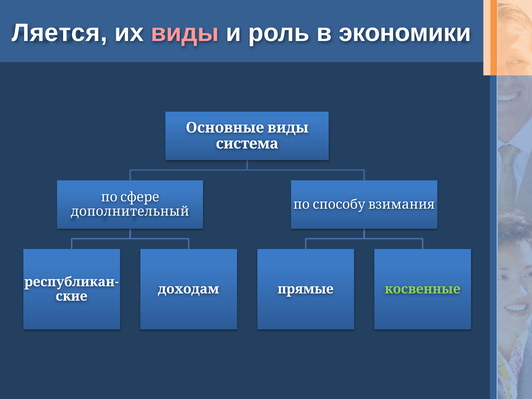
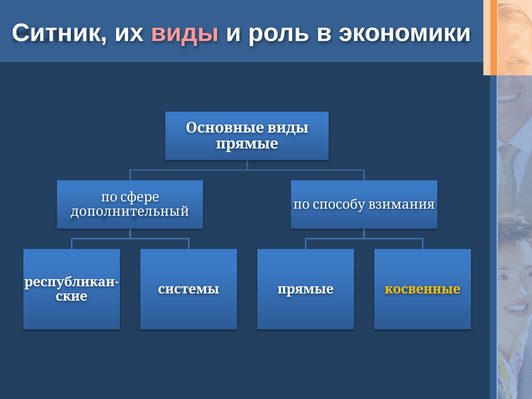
Ляется: Ляется -> Ситник (60, 33)
система: система -> прямые (247, 144)
доходам: доходам -> системы (189, 289)
косвенные colour: light green -> yellow (423, 289)
